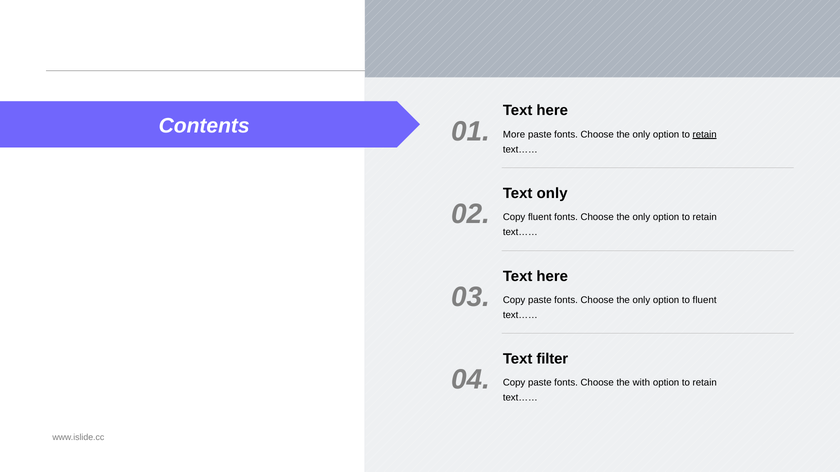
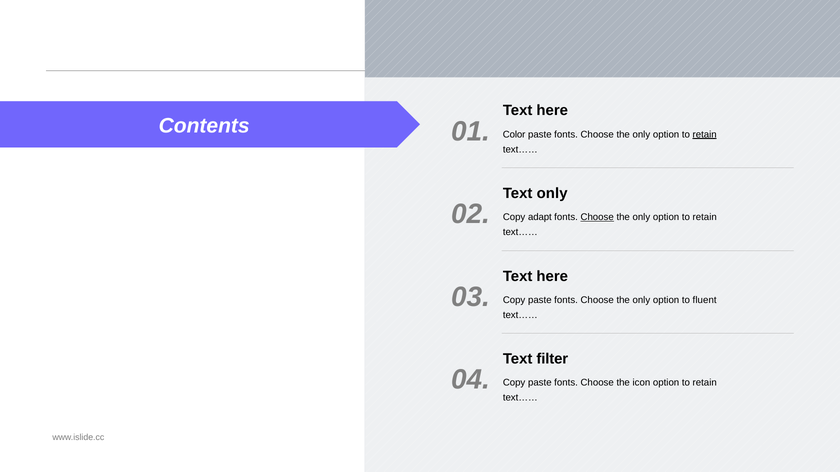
More: More -> Color (514, 135)
Copy fluent: fluent -> adapt (540, 217)
Choose underline: none -> present (597, 217)
with: with -> icon (641, 383)
